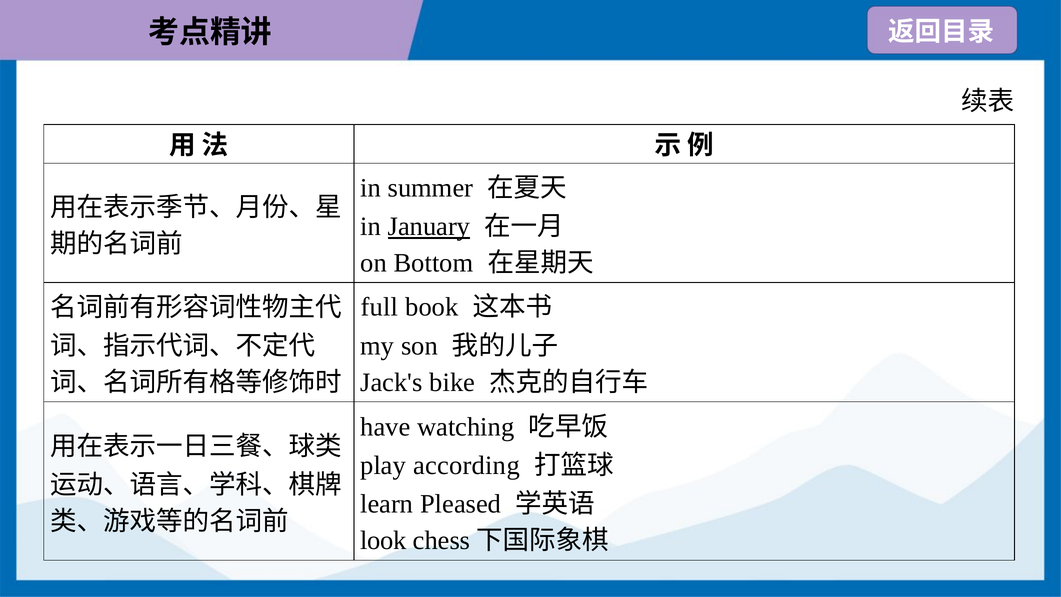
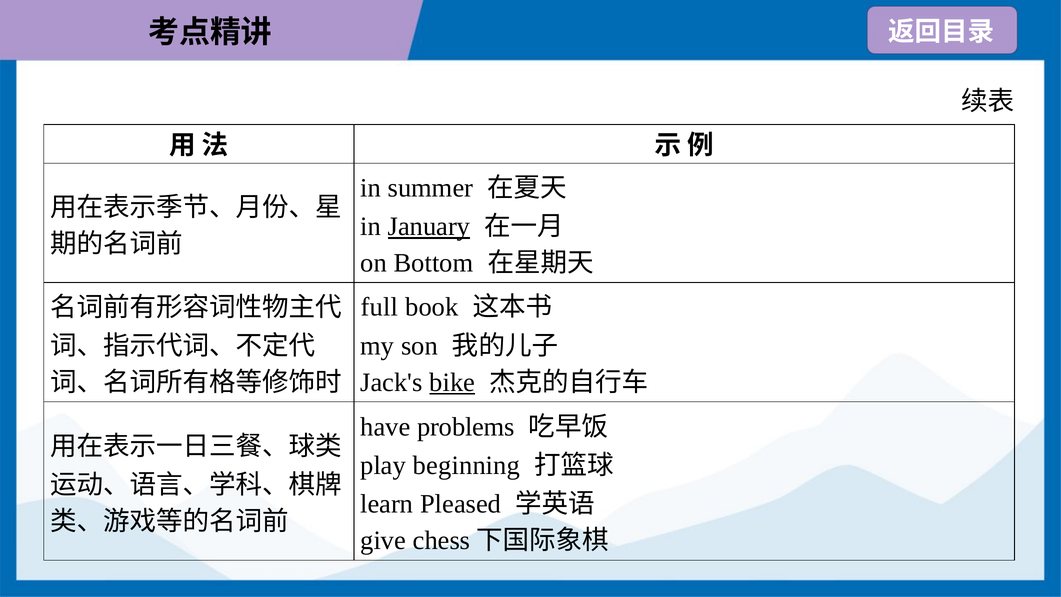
bike underline: none -> present (452, 382)
watching: watching -> problems (466, 427)
according: according -> beginning (467, 465)
look: look -> give (383, 540)
